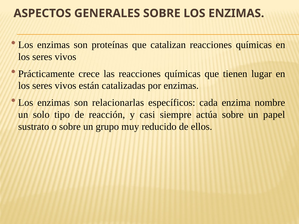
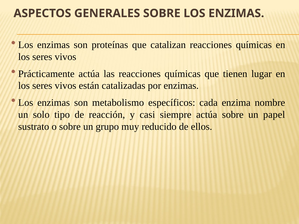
Prácticamente crece: crece -> actúa (89, 74)
relacionarlas: relacionarlas -> metabolismo (118, 103)
